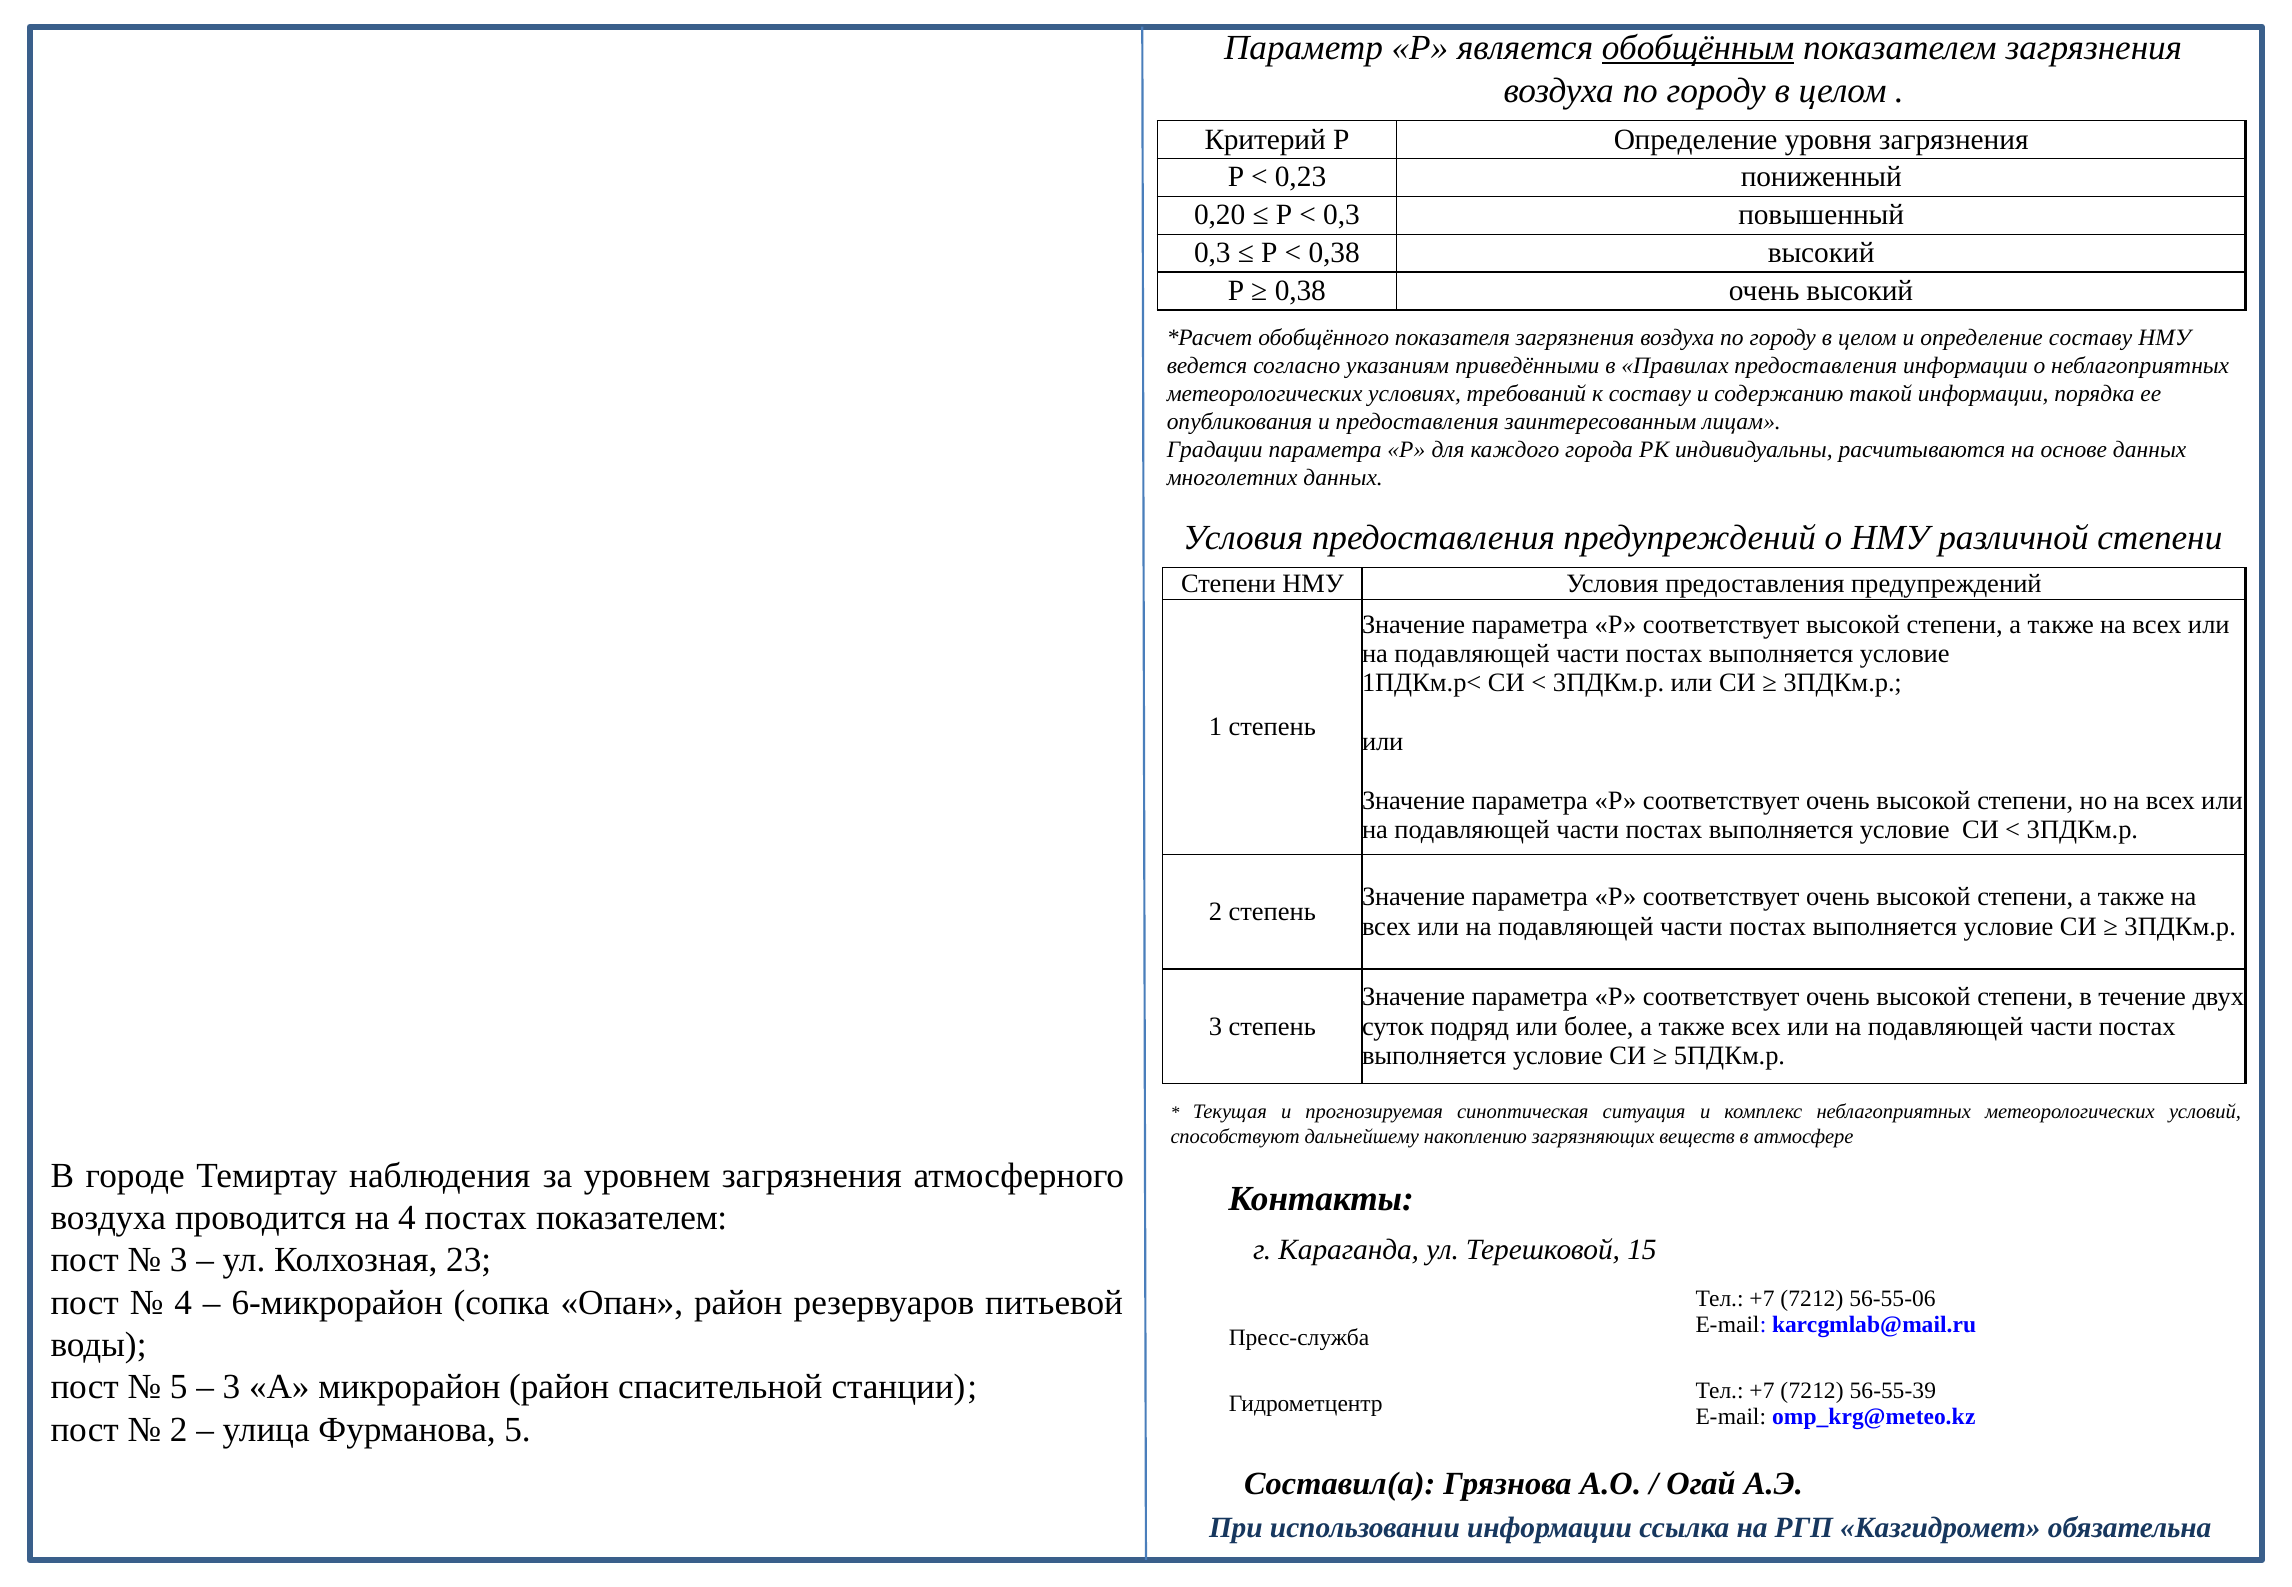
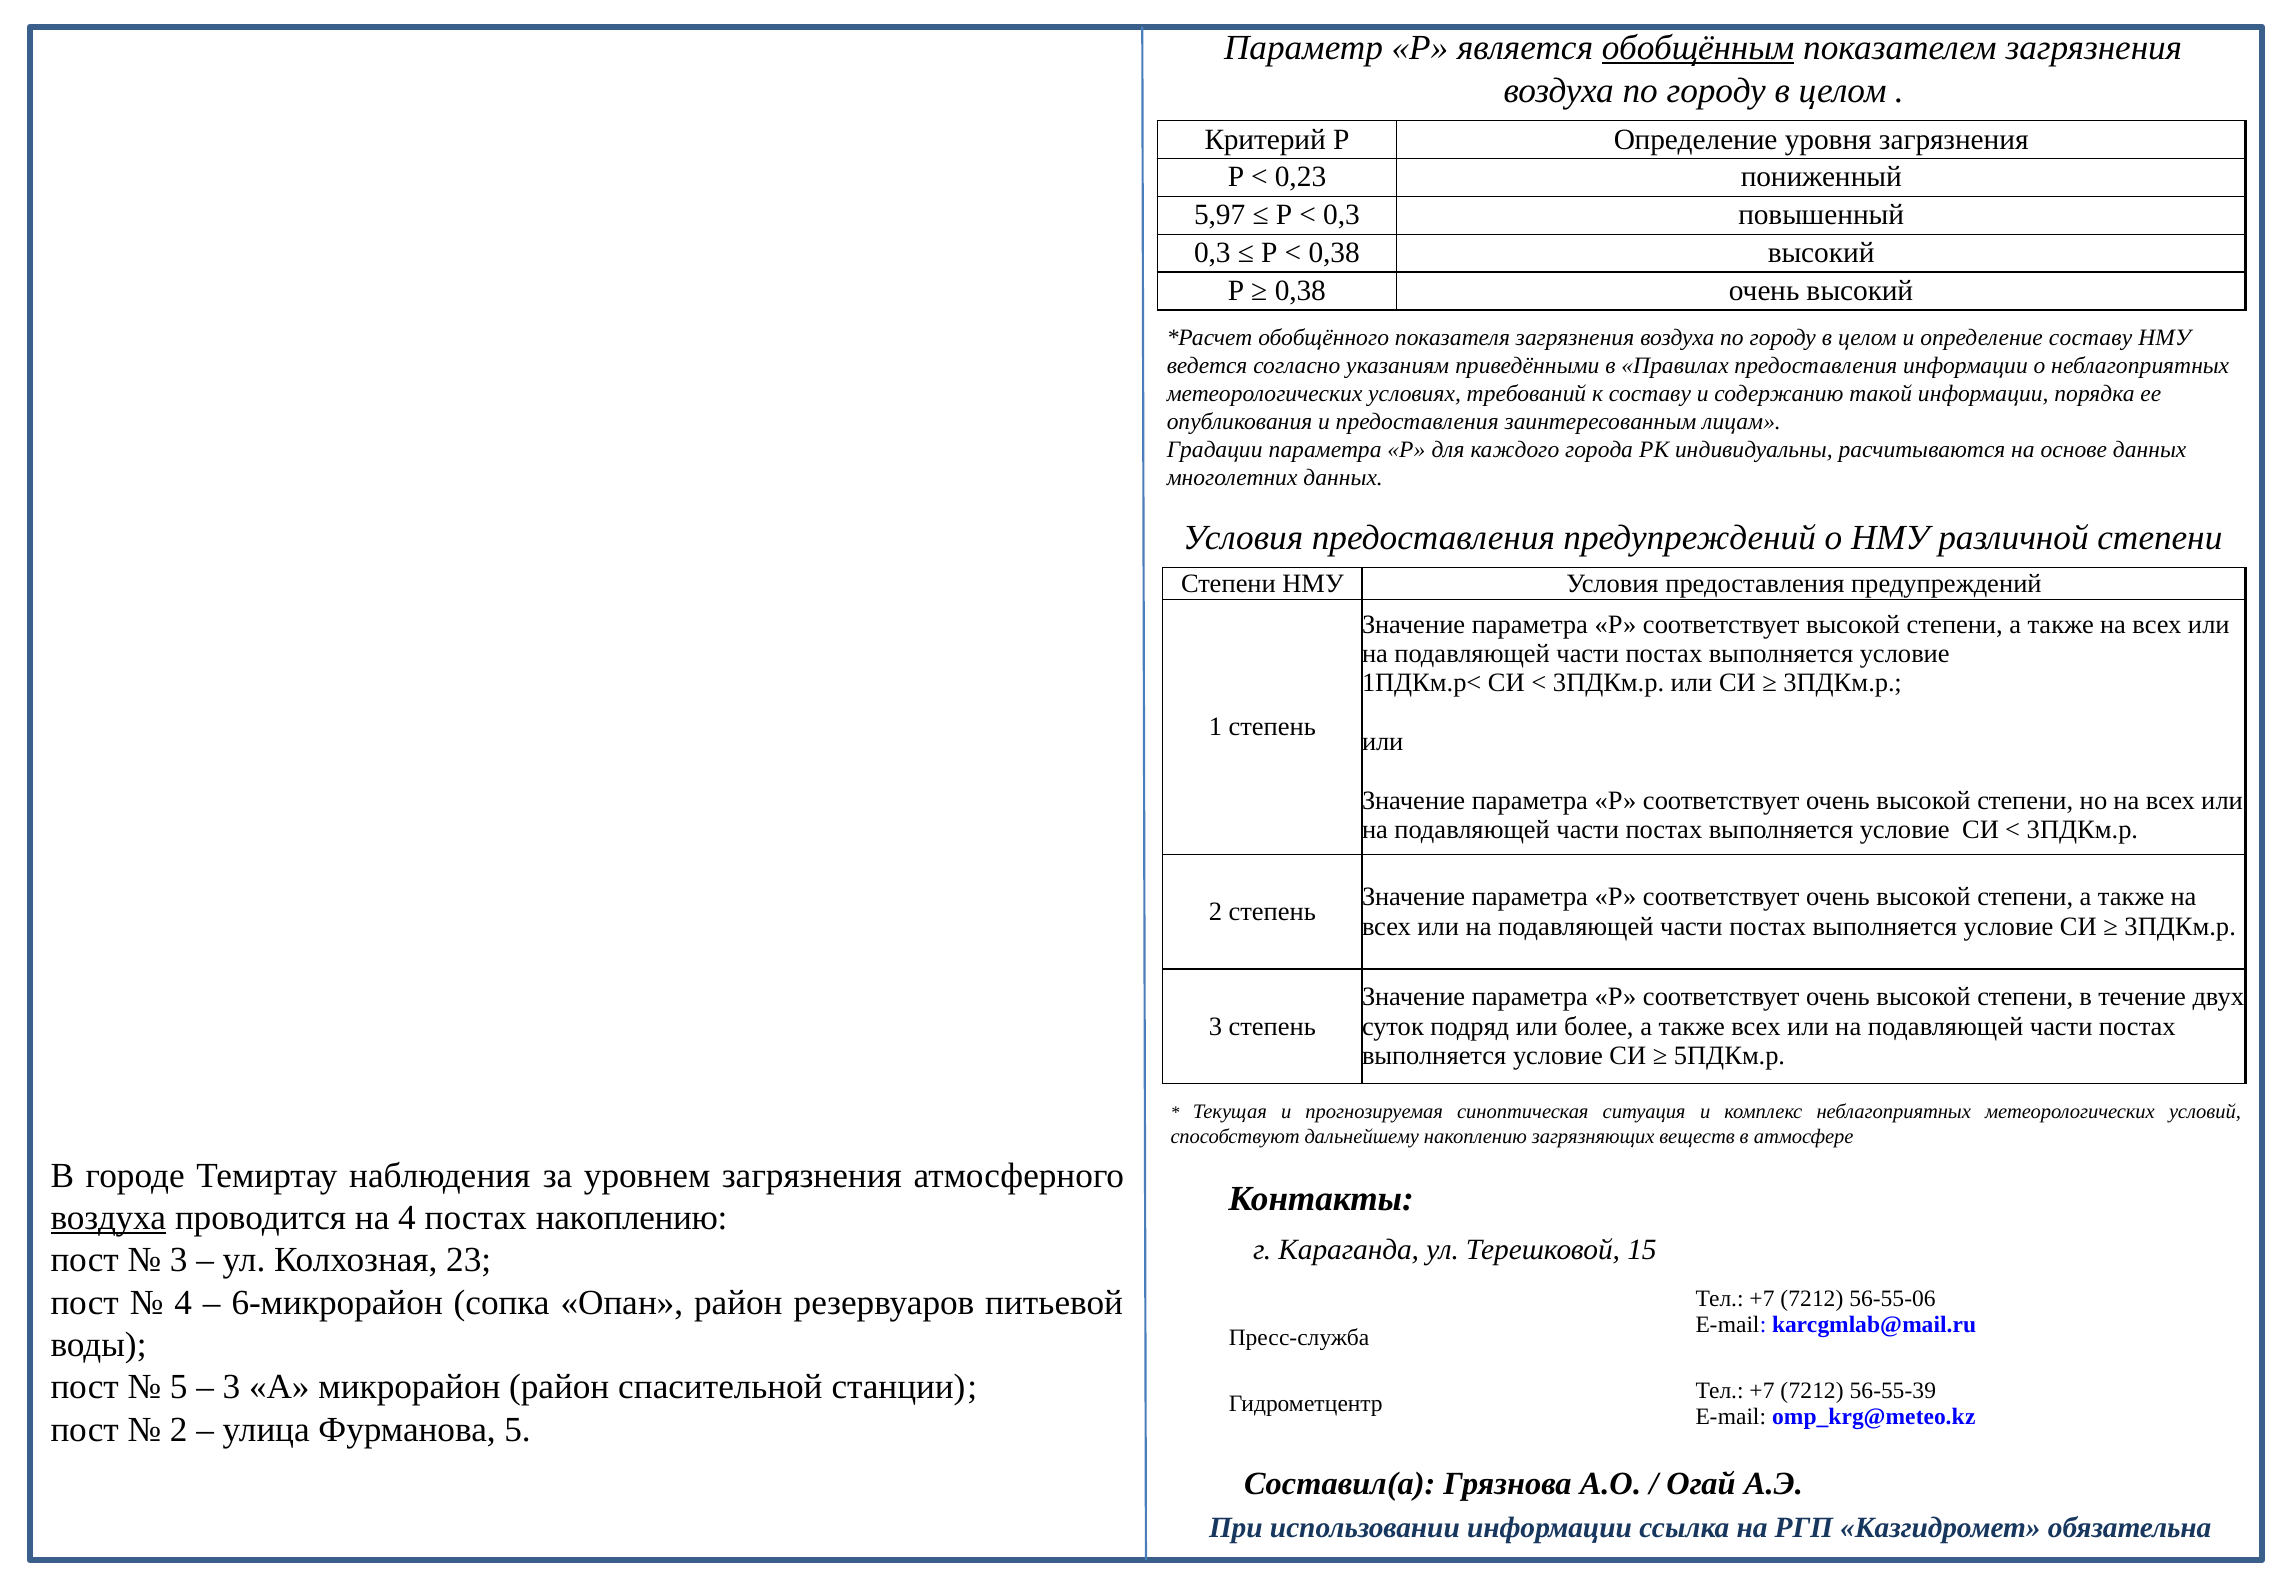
0,20: 0,20 -> 5,97 (1220, 215)
воздуха underline: none -> present (108, 1218)
постах показателем: показателем -> накоплению (632, 1218)
